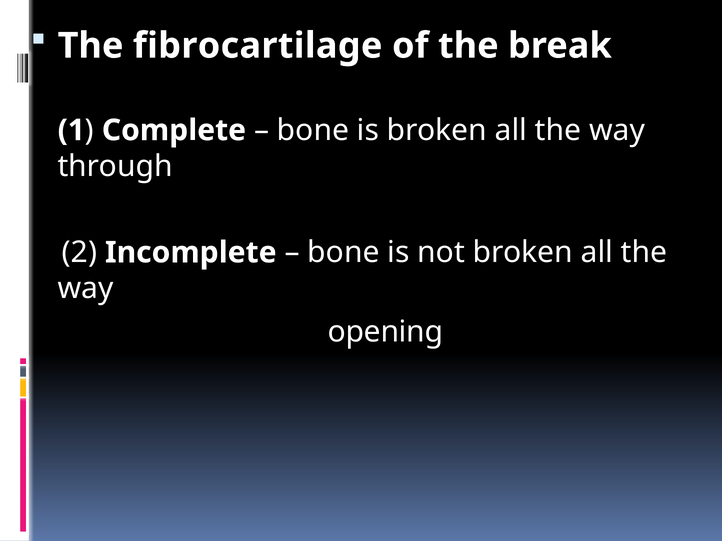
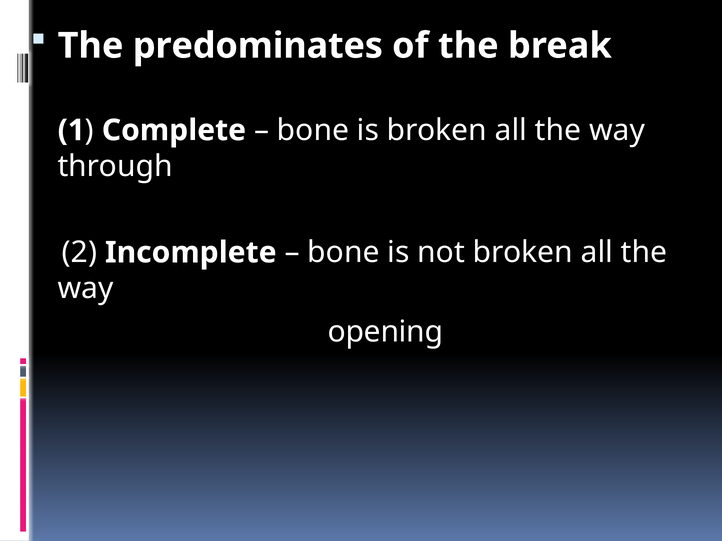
fibrocartilage: fibrocartilage -> predominates (258, 46)
